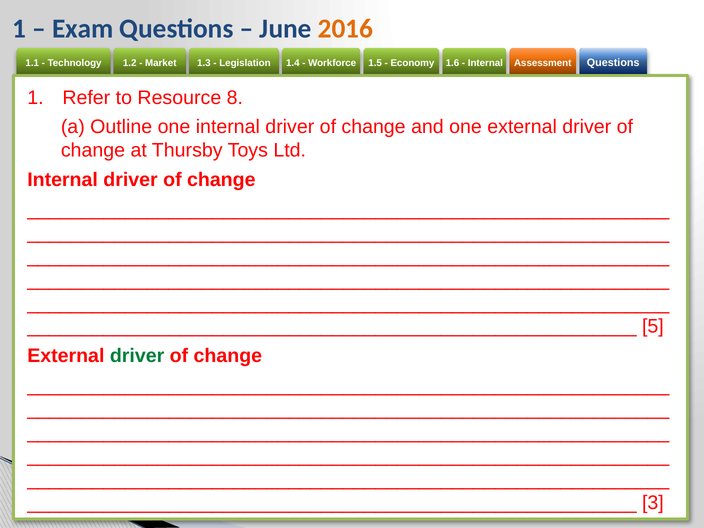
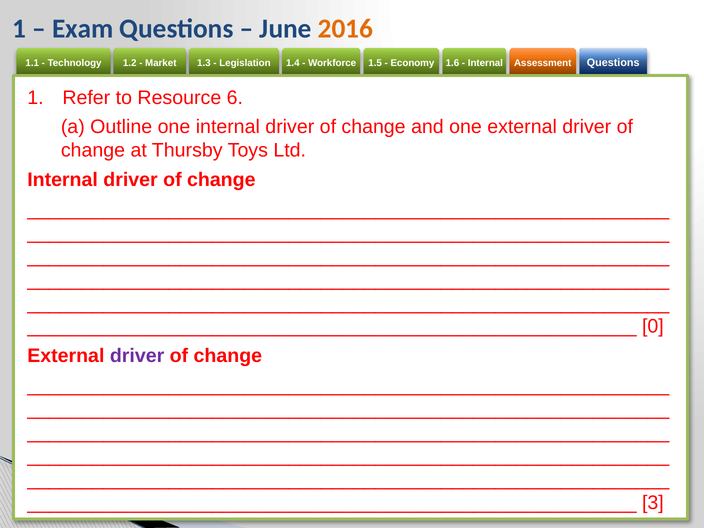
8: 8 -> 6 (235, 98)
5: 5 -> 0 (653, 327)
driver colour: green -> purple (137, 356)
